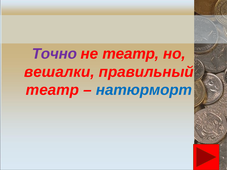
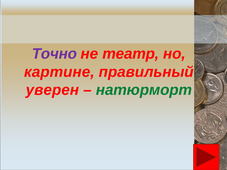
вешалки: вешалки -> картине (59, 72)
театр: театр -> уверен (52, 90)
натюрморт colour: blue -> green (144, 90)
